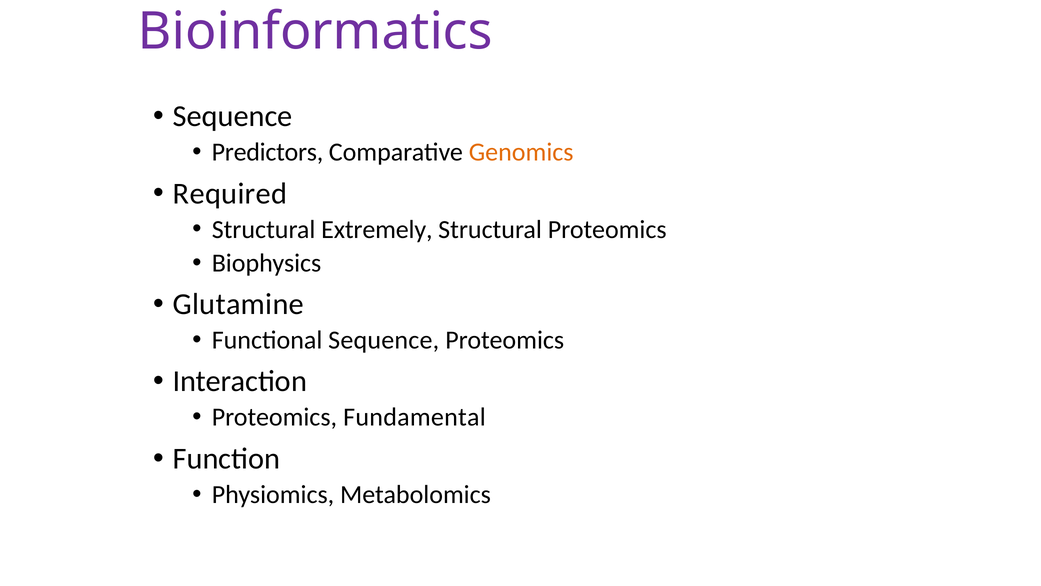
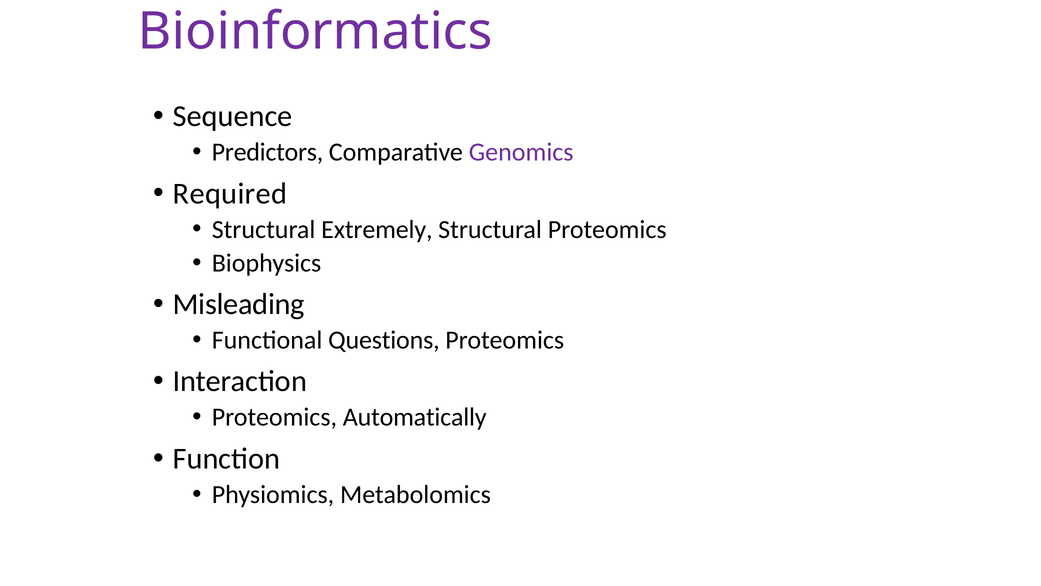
Genomics colour: orange -> purple (521, 152)
Glutamine: Glutamine -> Misleading (239, 304)
Functional Sequence: Sequence -> Questions (384, 340)
Fundamental: Fundamental -> Automatically (415, 417)
